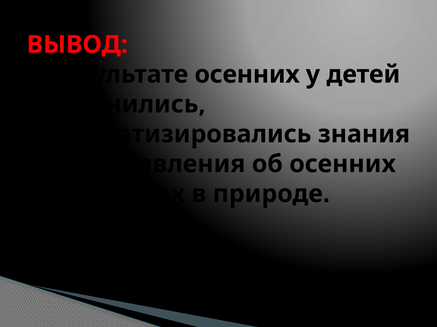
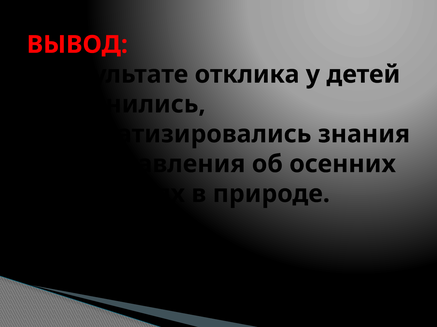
результате осенних: осенних -> отклика (247, 75)
